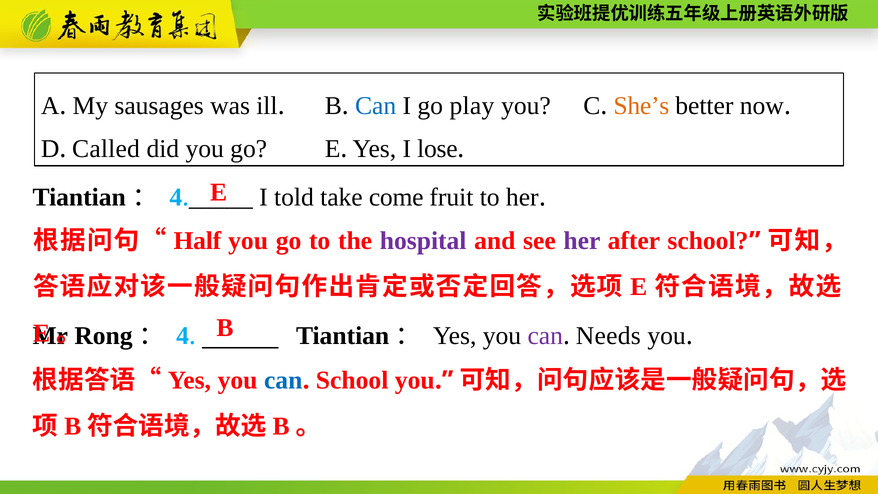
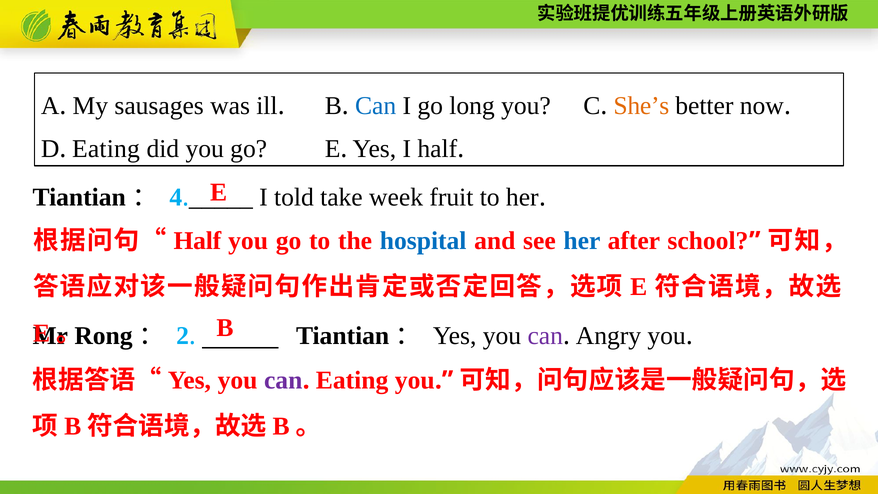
play: play -> long (472, 106)
Called: Called -> Eating (106, 149)
I lose: lose -> half (437, 149)
come: come -> week (396, 197)
hospital colour: purple -> blue (423, 241)
her colour: purple -> blue (582, 241)
4: 4 -> 2 (183, 336)
Needs: Needs -> Angry (608, 336)
can colour: blue -> purple (283, 380)
School: School -> Eating (352, 380)
